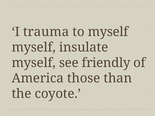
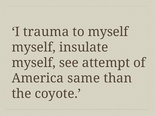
friendly: friendly -> attempt (106, 63)
those: those -> same (84, 78)
